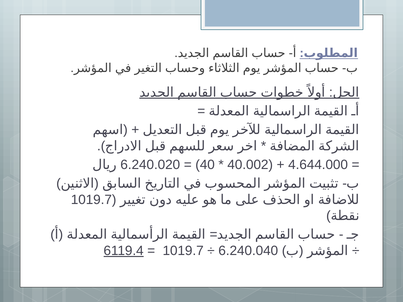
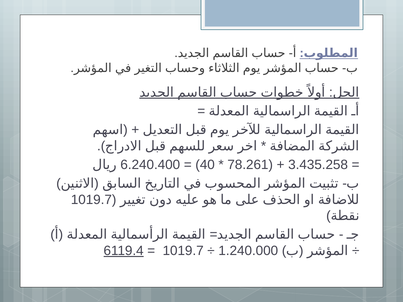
6.240.020: 6.240.020 -> 6.240.400 (150, 165)
40.002: 40.002 -> 78.261 (248, 165)
4.644.000: 4.644.000 -> 3.435.258 (318, 165)
6.240.040: 6.240.040 -> 1.240.000 (248, 251)
